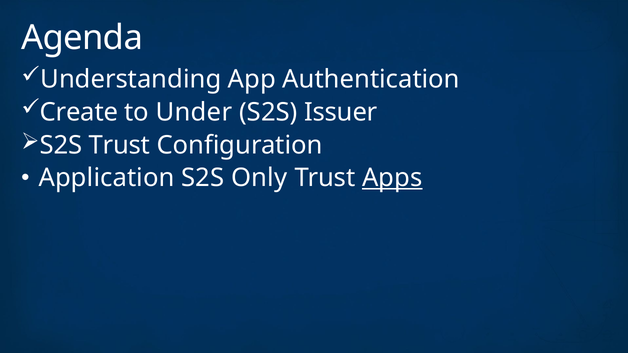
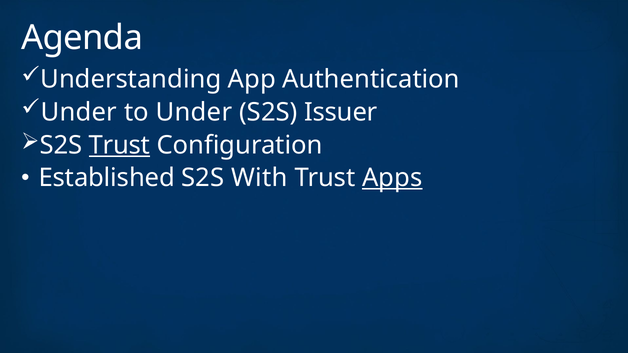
Create: Create -> Under (79, 112)
Trust underline: none -> present (120, 145)
Application: Application -> Established (107, 178)
Only: Only -> With (259, 178)
